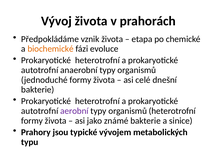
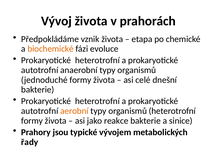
aerobní colour: purple -> orange (74, 111)
známé: známé -> reakce (116, 121)
typu: typu -> řady (30, 142)
